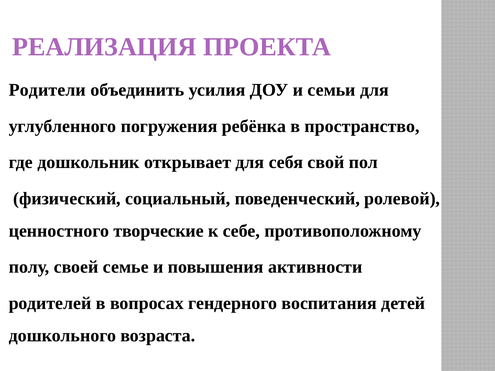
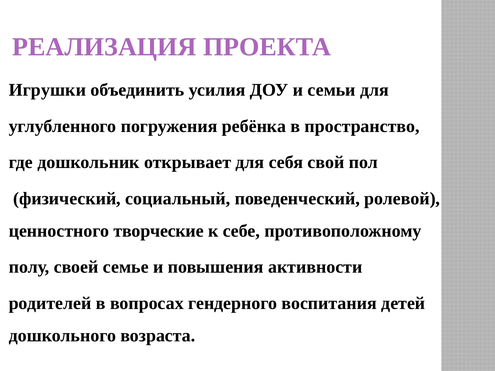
Родители: Родители -> Игрушки (47, 90)
